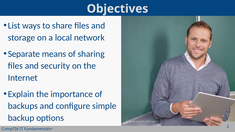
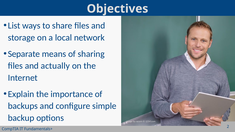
security: security -> actually (55, 66)
